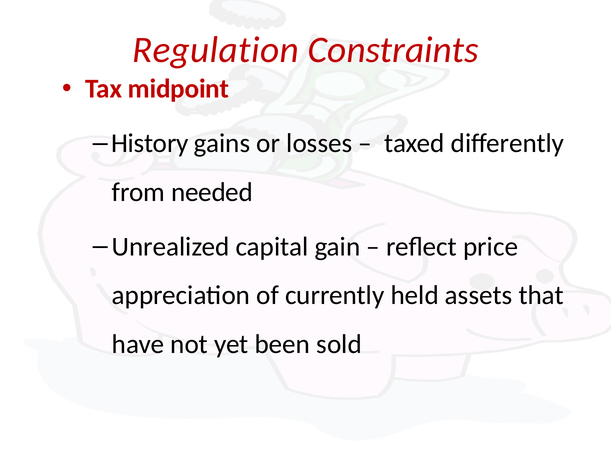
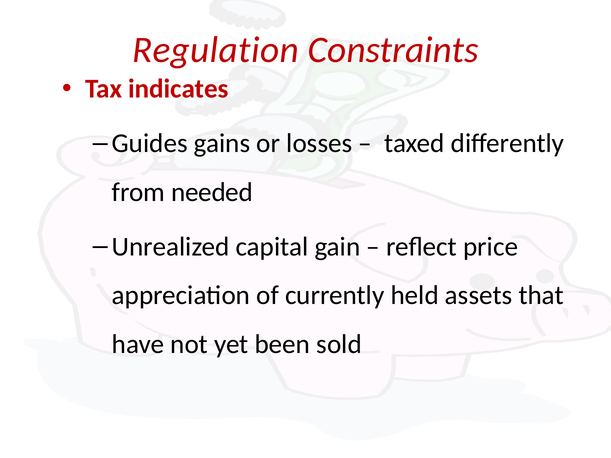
midpoint: midpoint -> indicates (178, 89)
History: History -> Guides (150, 144)
